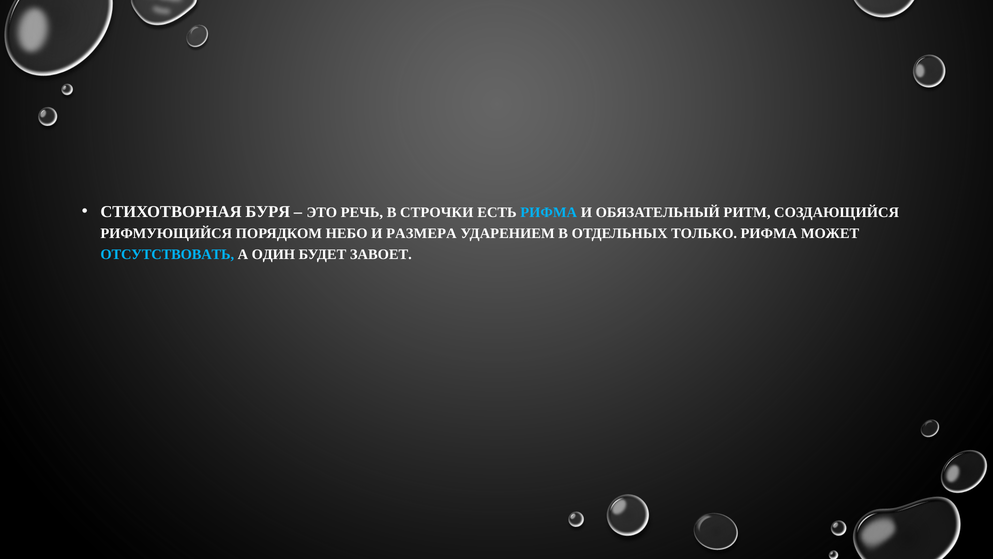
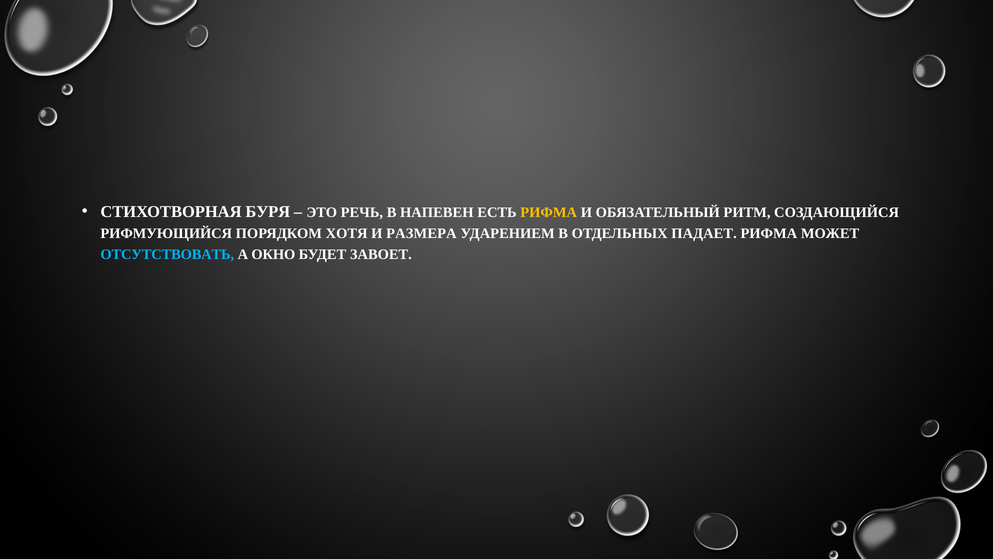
СТРОЧКИ: СТРОЧКИ -> НАПЕВЕН (437, 212)
РИФМА colour: light blue -> yellow (549, 212)
НЕБО: НЕБО -> ХОТЯ (347, 233)
ТОЛЬКО: ТОЛЬКО -> ПАДАЕТ (704, 233)
ОДИН: ОДИН -> ОКНО (273, 254)
